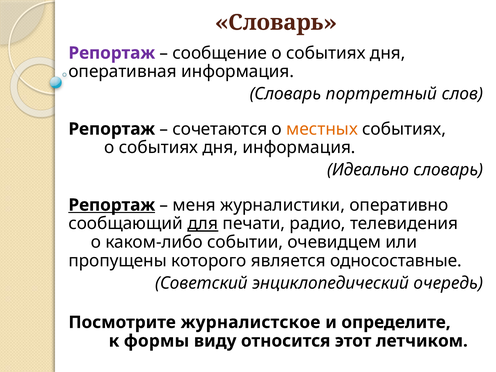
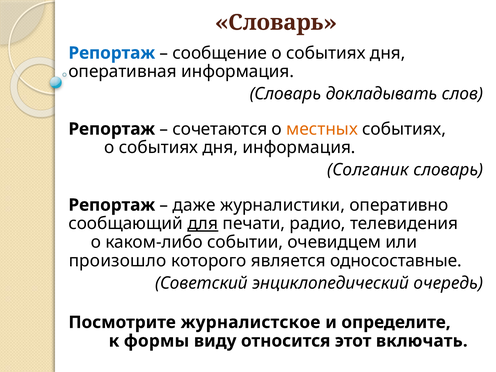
Репортаж colour: purple -> blue (112, 53)
портретный: портретный -> докладывать (382, 94)
Идеально: Идеально -> Солганик (368, 170)
Репортаж underline: present -> none (112, 205)
меня: меня -> даже (194, 205)
пропущены: пропущены -> произошло (118, 261)
летчиком: летчиком -> включать (422, 341)
